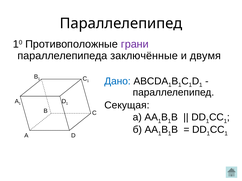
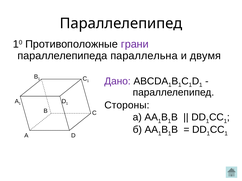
заключённые: заключённые -> параллельна (144, 56)
Дано colour: blue -> purple (117, 81)
Секущая: Секущая -> Стороны (127, 105)
